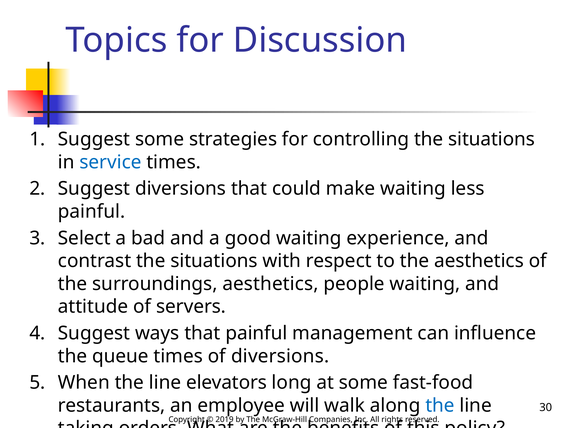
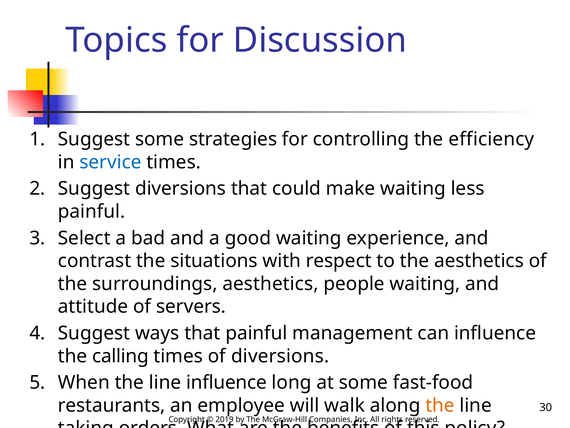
controlling the situations: situations -> efficiency (491, 139)
queue: queue -> calling (120, 356)
line elevators: elevators -> influence (226, 382)
the colour: blue -> orange (440, 405)
